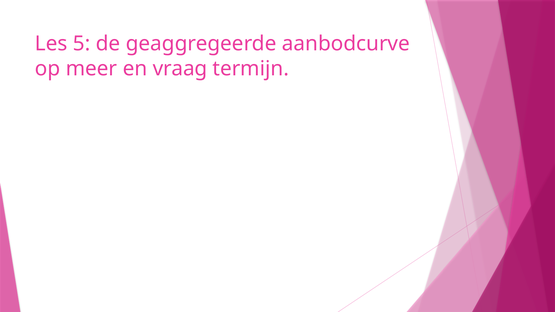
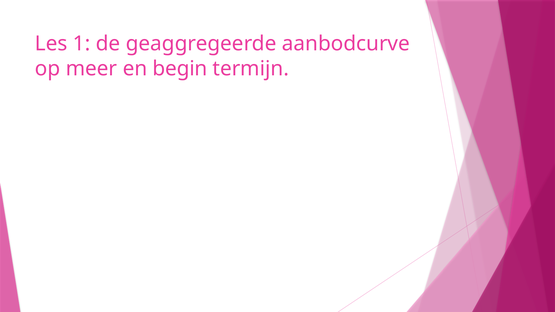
5: 5 -> 1 (82, 44)
vraag: vraag -> begin (180, 69)
